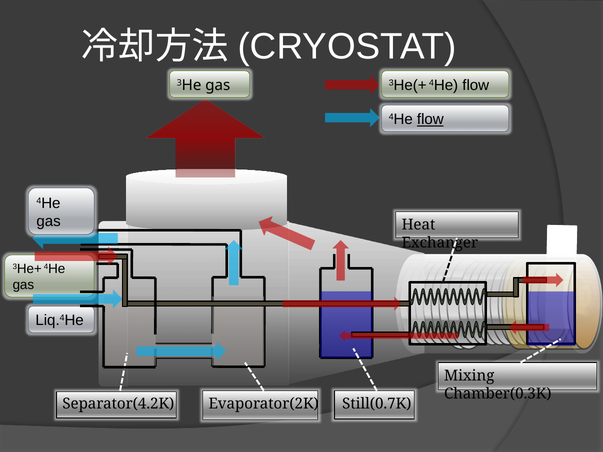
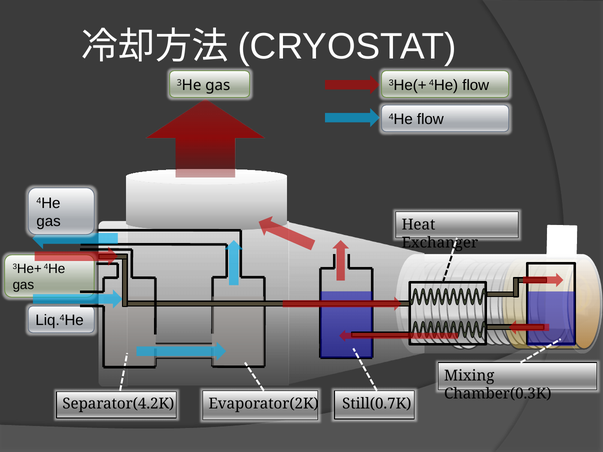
flow underline: present -> none (430, 119)
